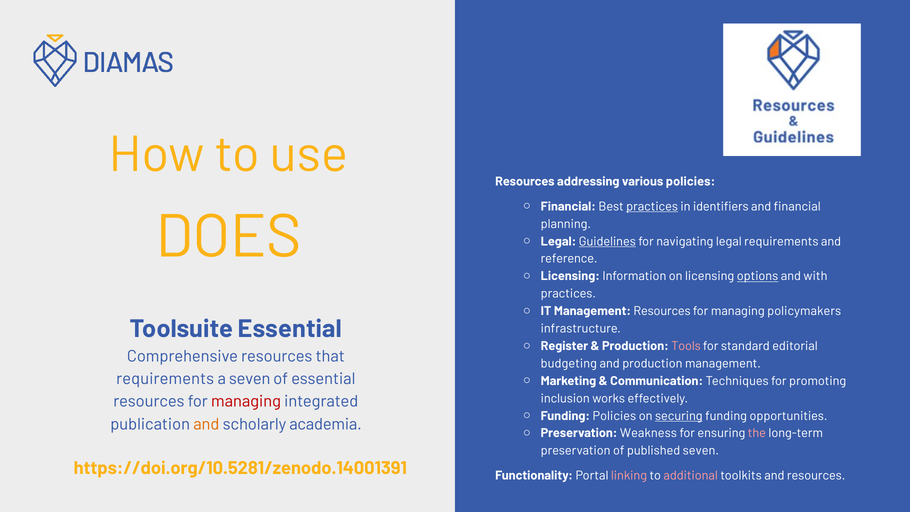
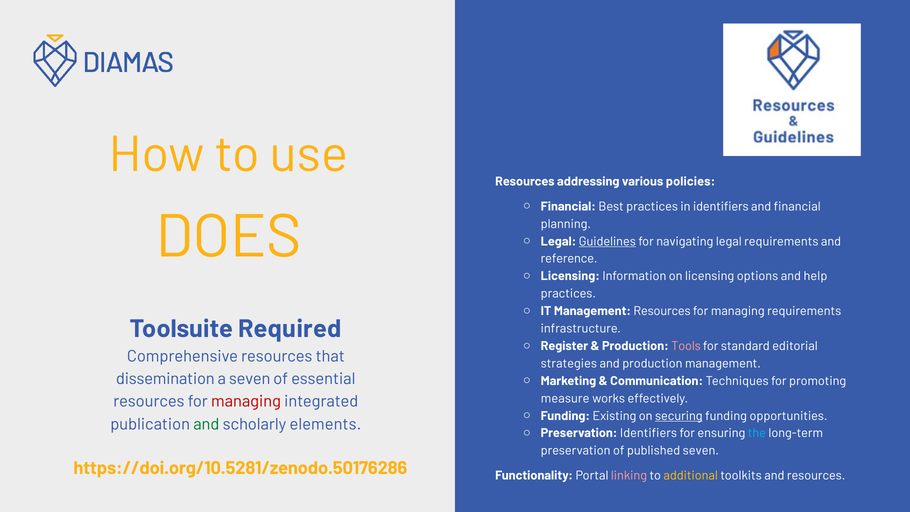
practices underline: present -> none (652, 206)
options underline: present -> none (758, 276)
with: with -> help (815, 276)
managing policymakers: policymakers -> requirements (804, 311)
Toolsuite Essential: Essential -> Required (290, 329)
budgeting: budgeting -> strategies (569, 363)
requirements: requirements -> dissemination (165, 379)
inclusion: inclusion -> measure (565, 398)
Funding Policies: Policies -> Existing (614, 416)
and colour: orange -> green (206, 424)
academia: academia -> elements (325, 424)
Preservation Weakness: Weakness -> Identifiers (648, 433)
the colour: pink -> light blue (757, 433)
https://doi.org/10.5281/zenodo.14001391: https://doi.org/10.5281/zenodo.14001391 -> https://doi.org/10.5281/zenodo.50176286 (240, 468)
additional colour: pink -> yellow (691, 476)
